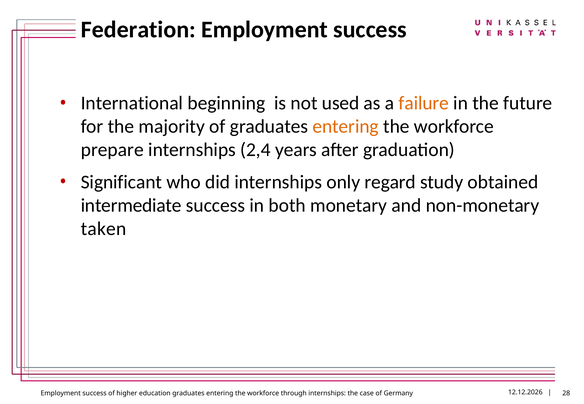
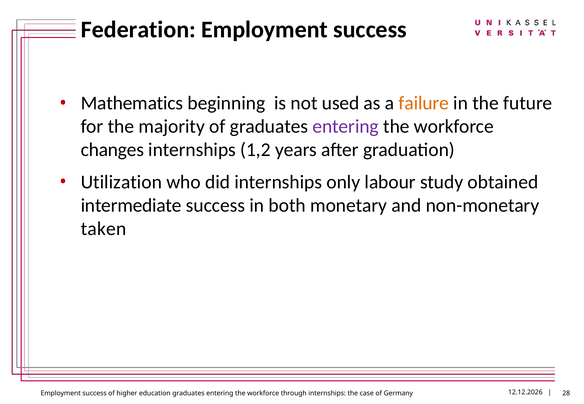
International: International -> Mathematics (132, 103)
entering colour: orange -> purple (346, 127)
prepare: prepare -> changes (112, 150)
2,4: 2,4 -> 1,2 (255, 150)
Significant: Significant -> Utilization (121, 182)
regard: regard -> labour (390, 182)
